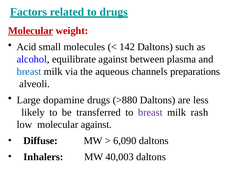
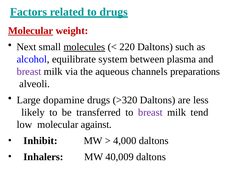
Acid: Acid -> Next (26, 47)
molecules underline: none -> present (84, 47)
142: 142 -> 220 (127, 47)
equilibrate against: against -> system (113, 59)
breast colour: blue -> purple (29, 72)
>880: >880 -> >320 (125, 100)
rash: rash -> tend (200, 112)
Diffuse: Diffuse -> Inhibit (41, 141)
6,090: 6,090 -> 4,000 (125, 141)
40,003: 40,003 -> 40,009 (120, 157)
